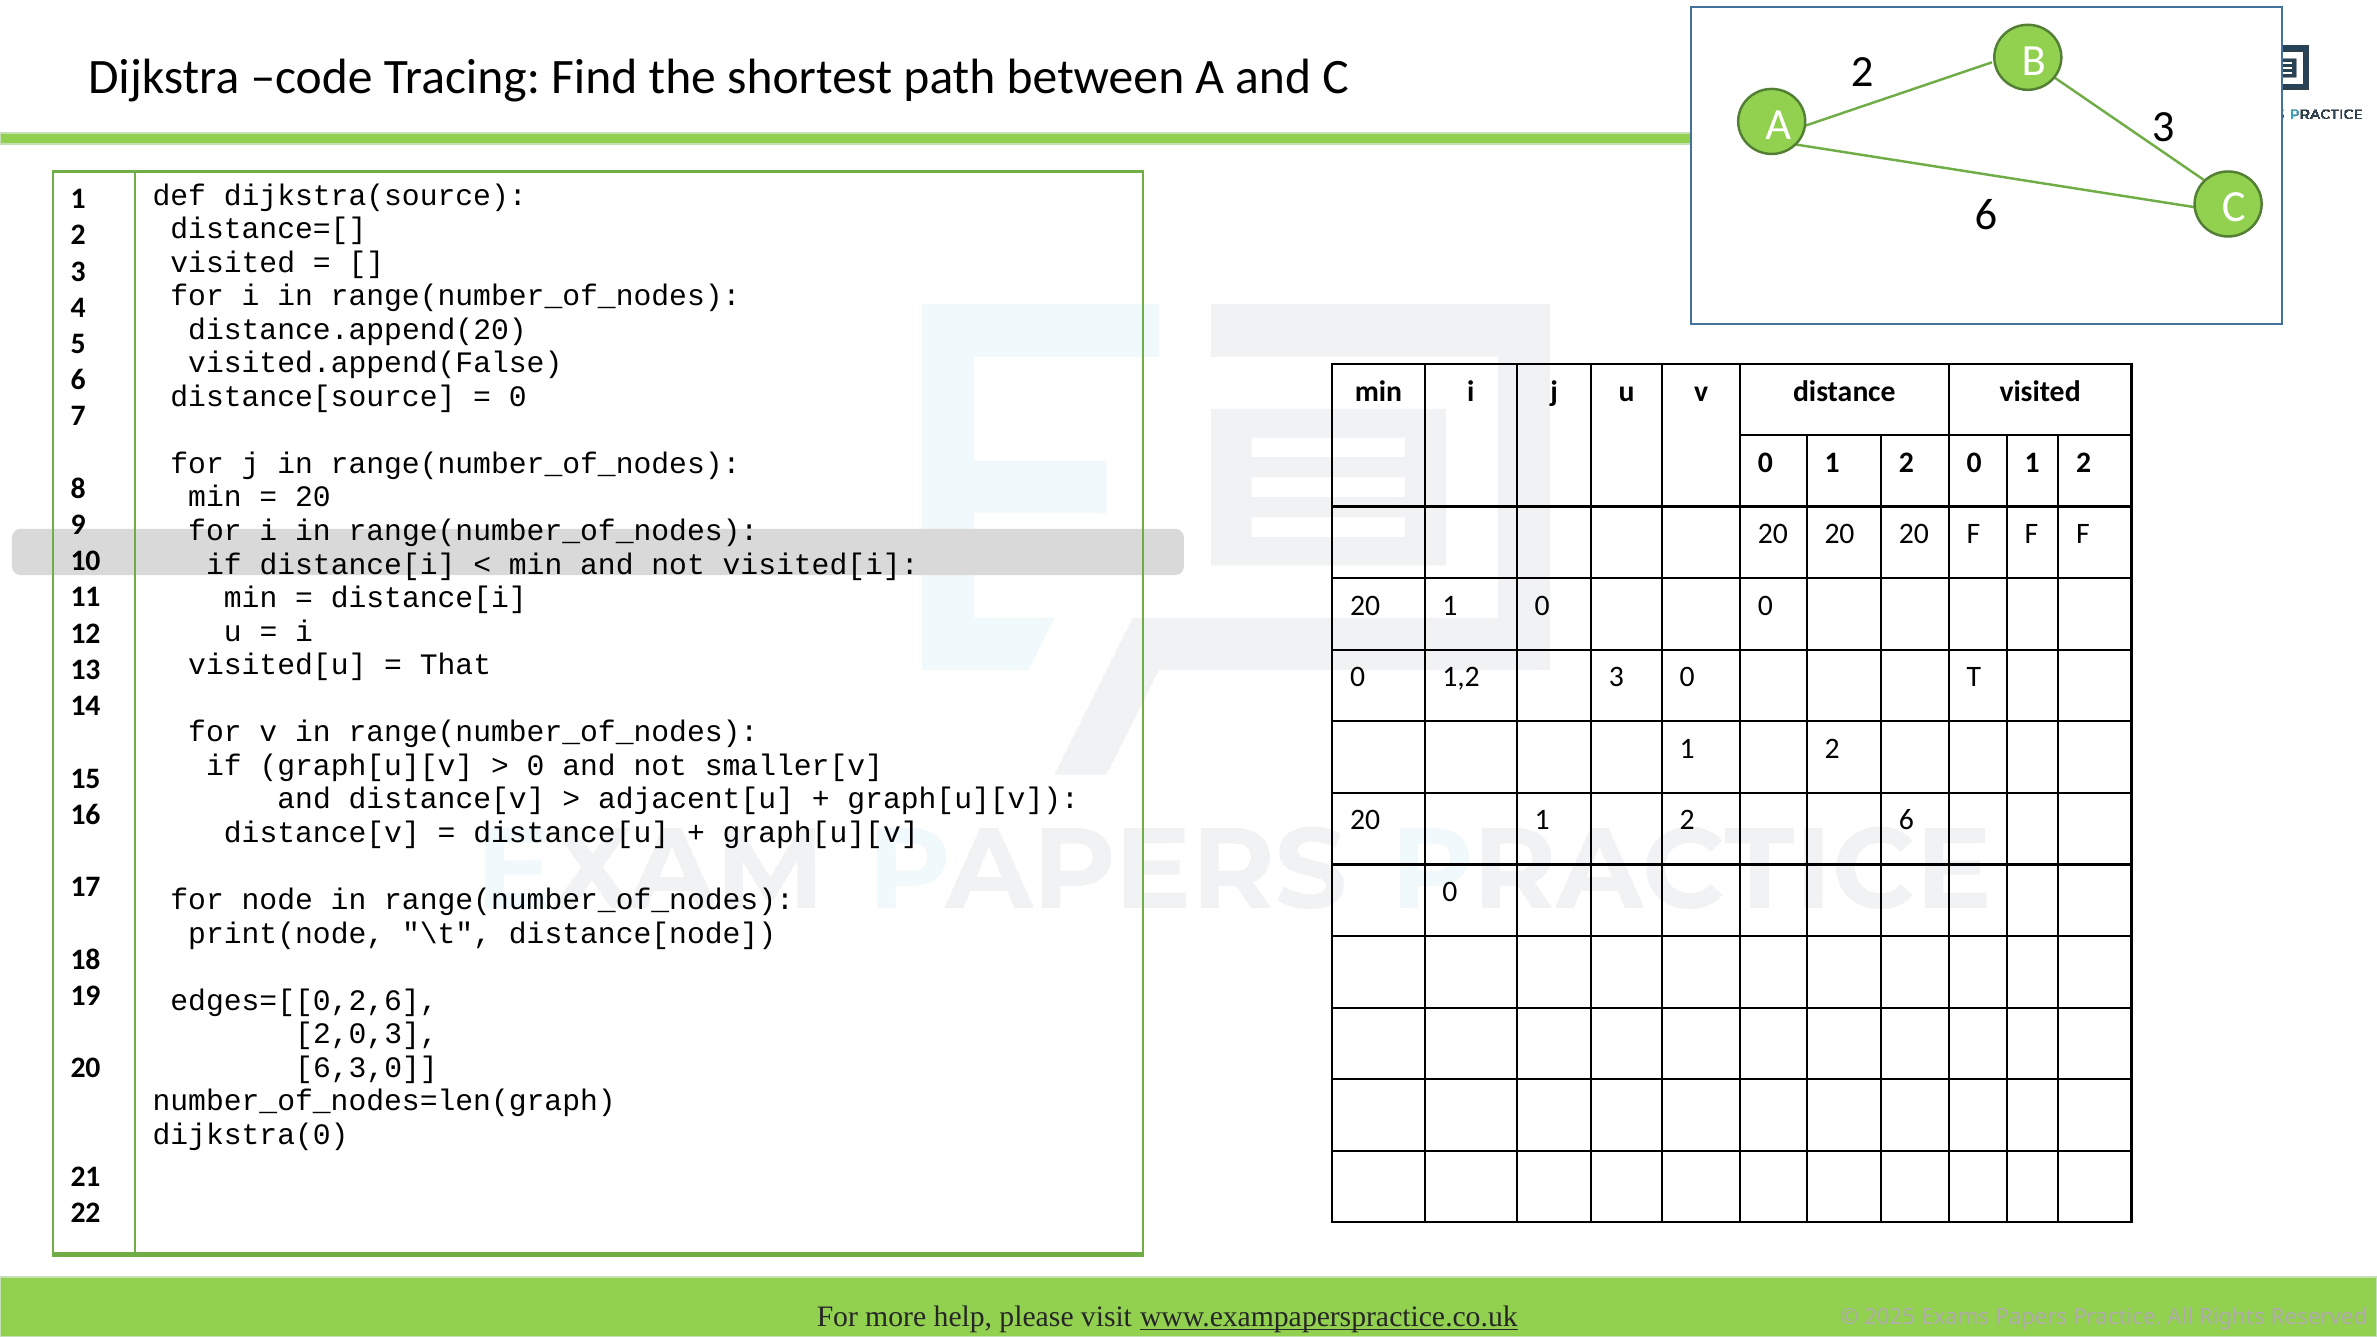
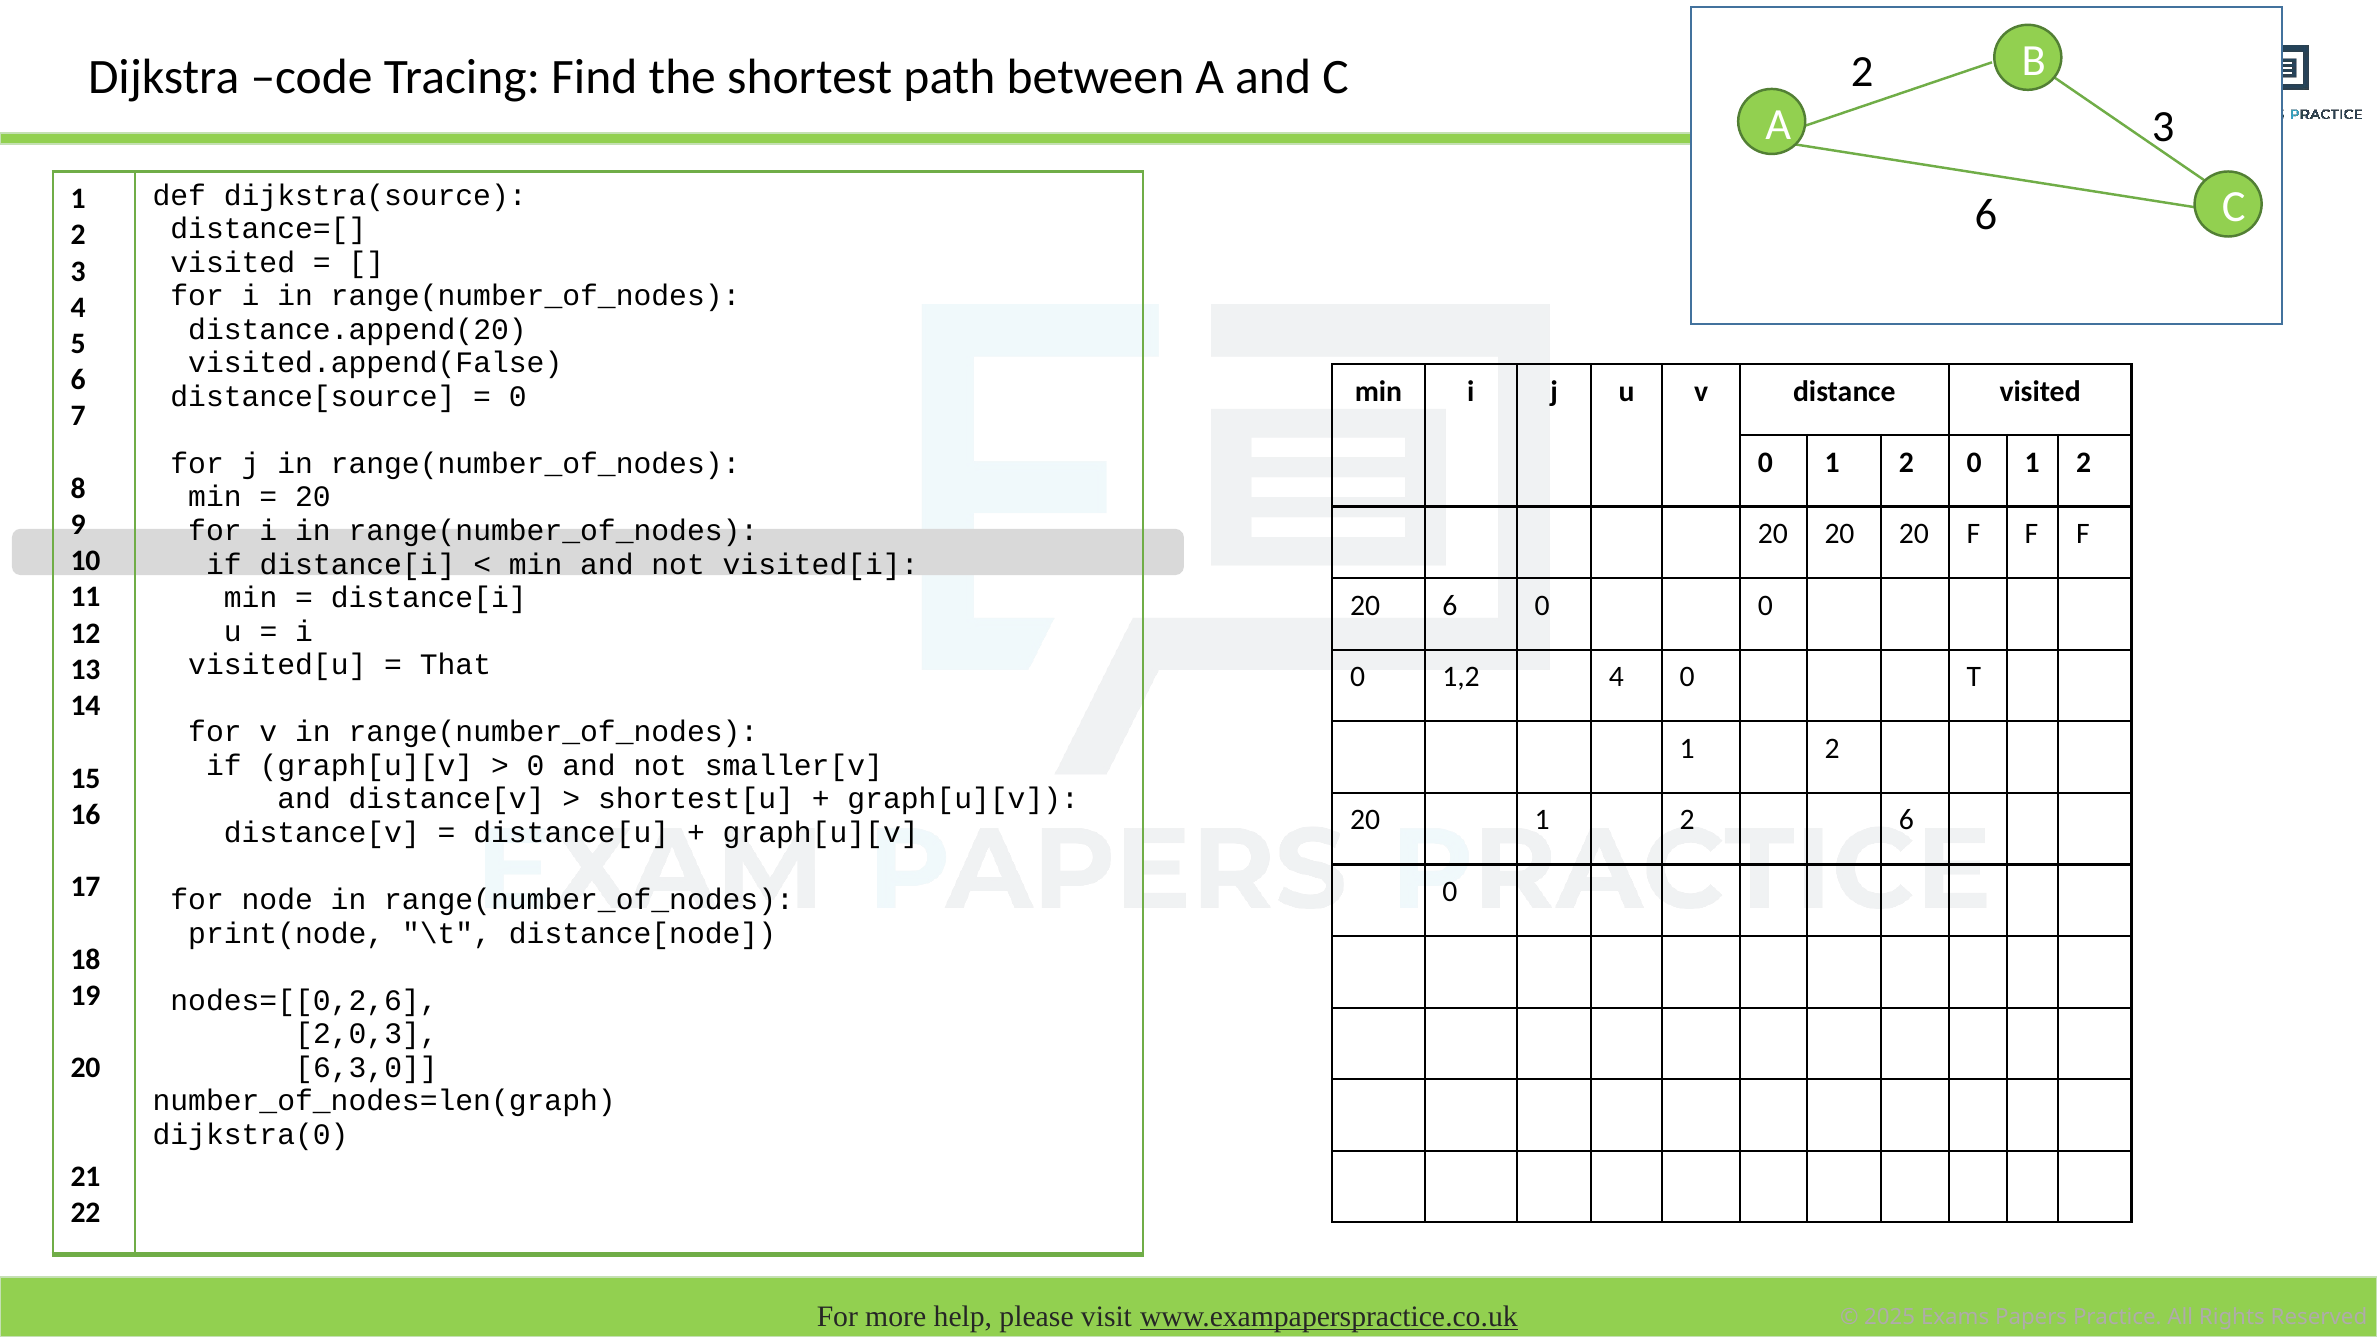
1: 1 -> 6 (1450, 605)
1,2 3: 3 -> 4 (1616, 677)
adjacent[u: adjacent[u -> shortest[u (696, 799)
edges=[[0,2,6: edges=[[0,2,6 -> nodes=[[0,2,6 (304, 1000)
